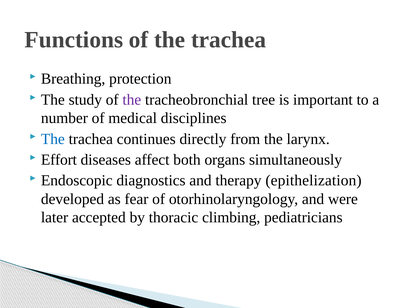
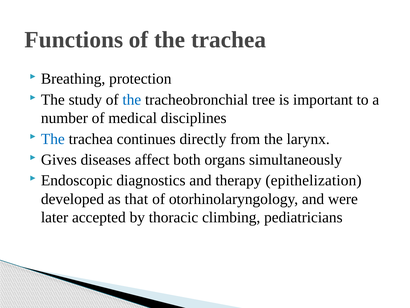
the colour: purple -> blue (132, 99)
Effort: Effort -> Gives (59, 159)
fear: fear -> that (136, 199)
